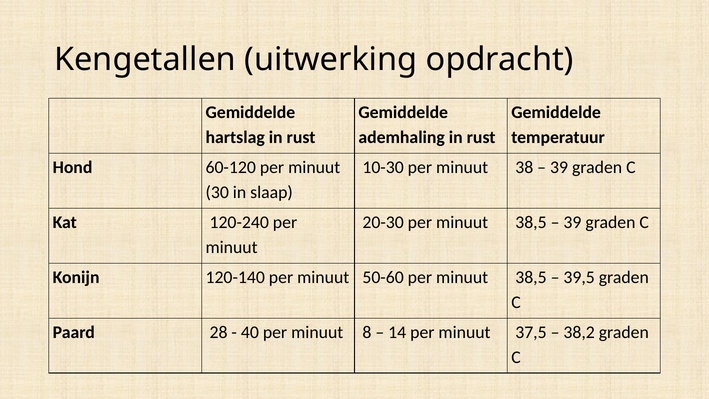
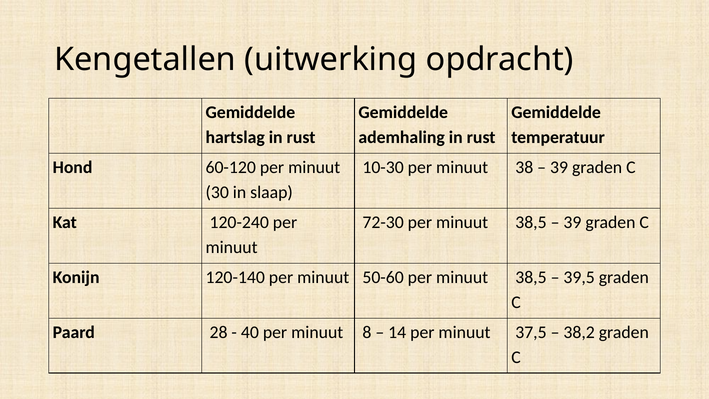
20-30: 20-30 -> 72-30 (383, 222)
